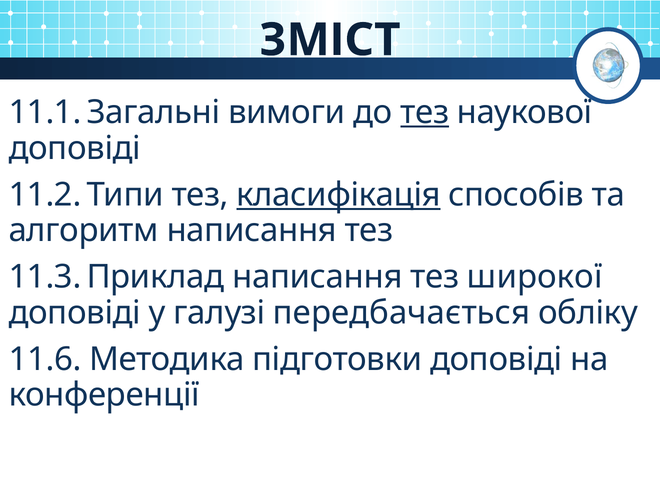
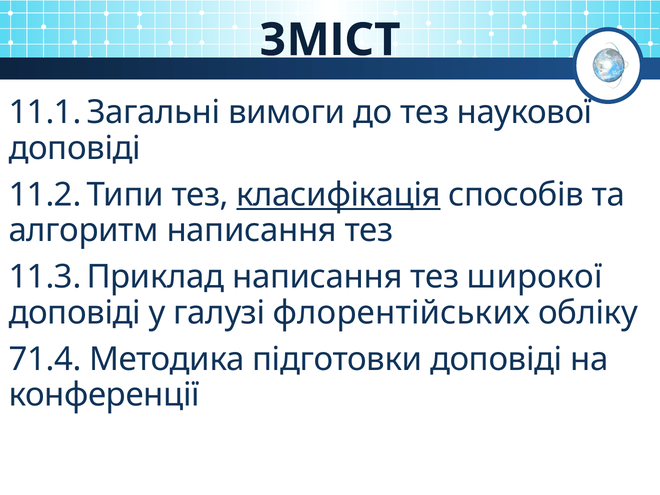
тез underline: present -> none (425, 112)
передбачається: передбачається -> флорентійських (401, 313)
11.6: 11.6 -> 71.4 (45, 359)
